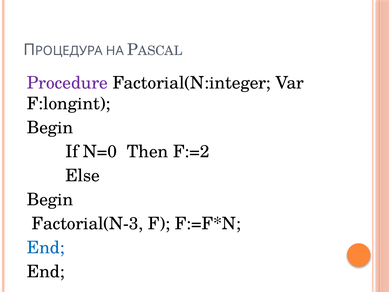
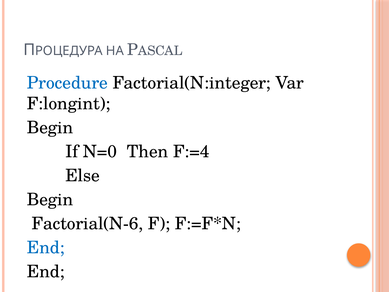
Procedure colour: purple -> blue (67, 83)
F:=2: F:=2 -> F:=4 (191, 152)
Factorial(N-3: Factorial(N-3 -> Factorial(N-6 (87, 224)
